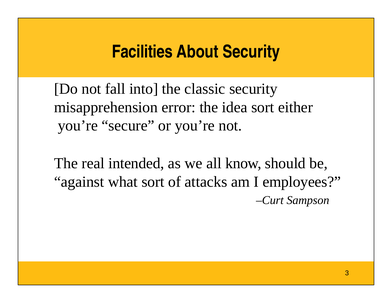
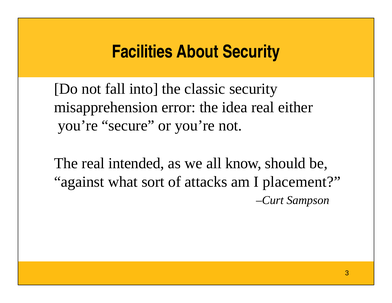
idea sort: sort -> real (263, 107)
employees: employees -> placement (302, 182)
